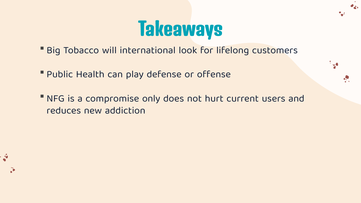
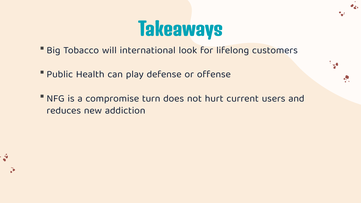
only: only -> turn (151, 98)
